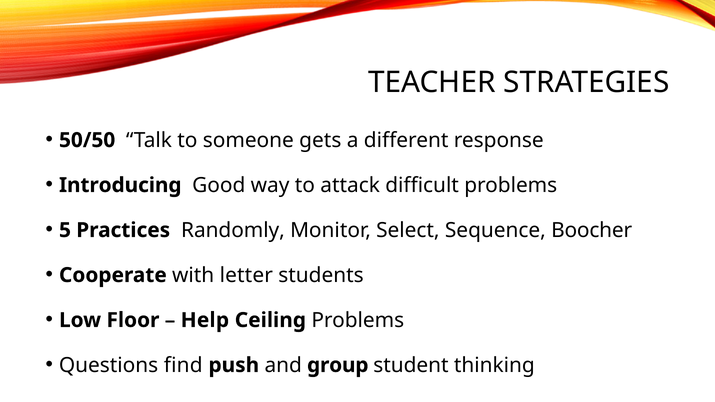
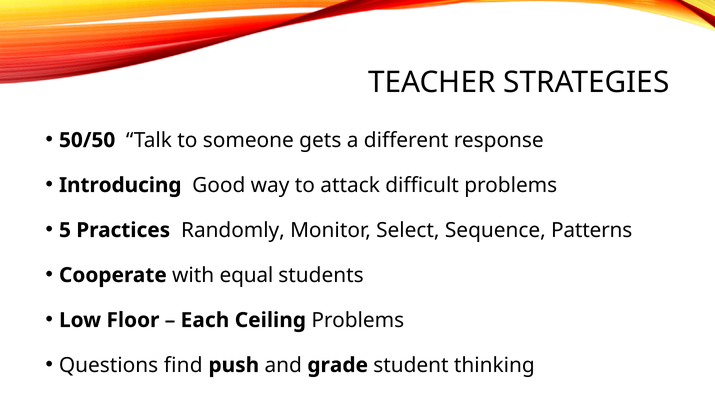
Boocher: Boocher -> Patterns (592, 230)
letter: letter -> equal (246, 275)
Help: Help -> Each (205, 320)
group: group -> grade (338, 365)
